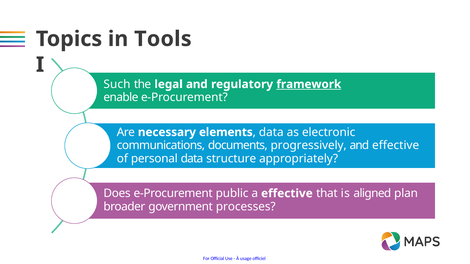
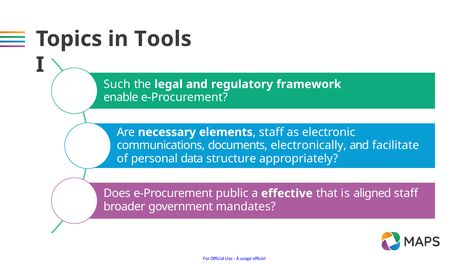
framework underline: present -> none (309, 84)
data: data -> staff (271, 132)
progressively: progressively -> electronically (309, 146)
and effective: effective -> facilitate (396, 146)
aligned plan: plan -> staff (406, 194)
processes: processes -> mandates (246, 207)
